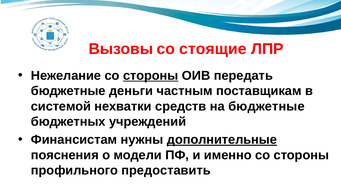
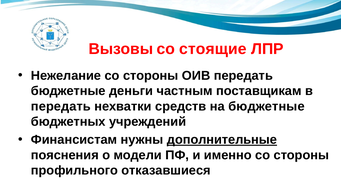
стороны underline: present -> none (151, 76)
системой: системой -> передать (61, 106)
предоставить: предоставить -> отказавшиеся (166, 170)
